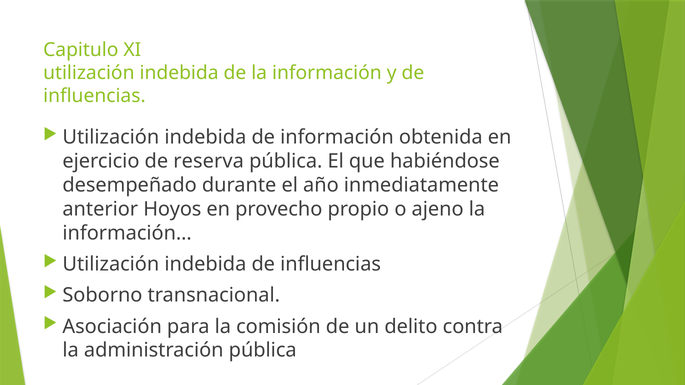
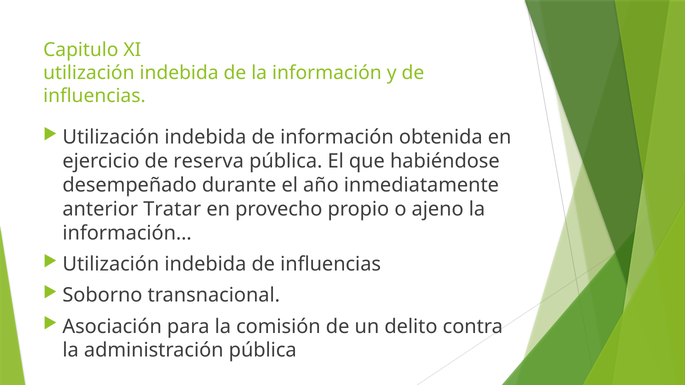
Hoyos: Hoyos -> Tratar (172, 209)
